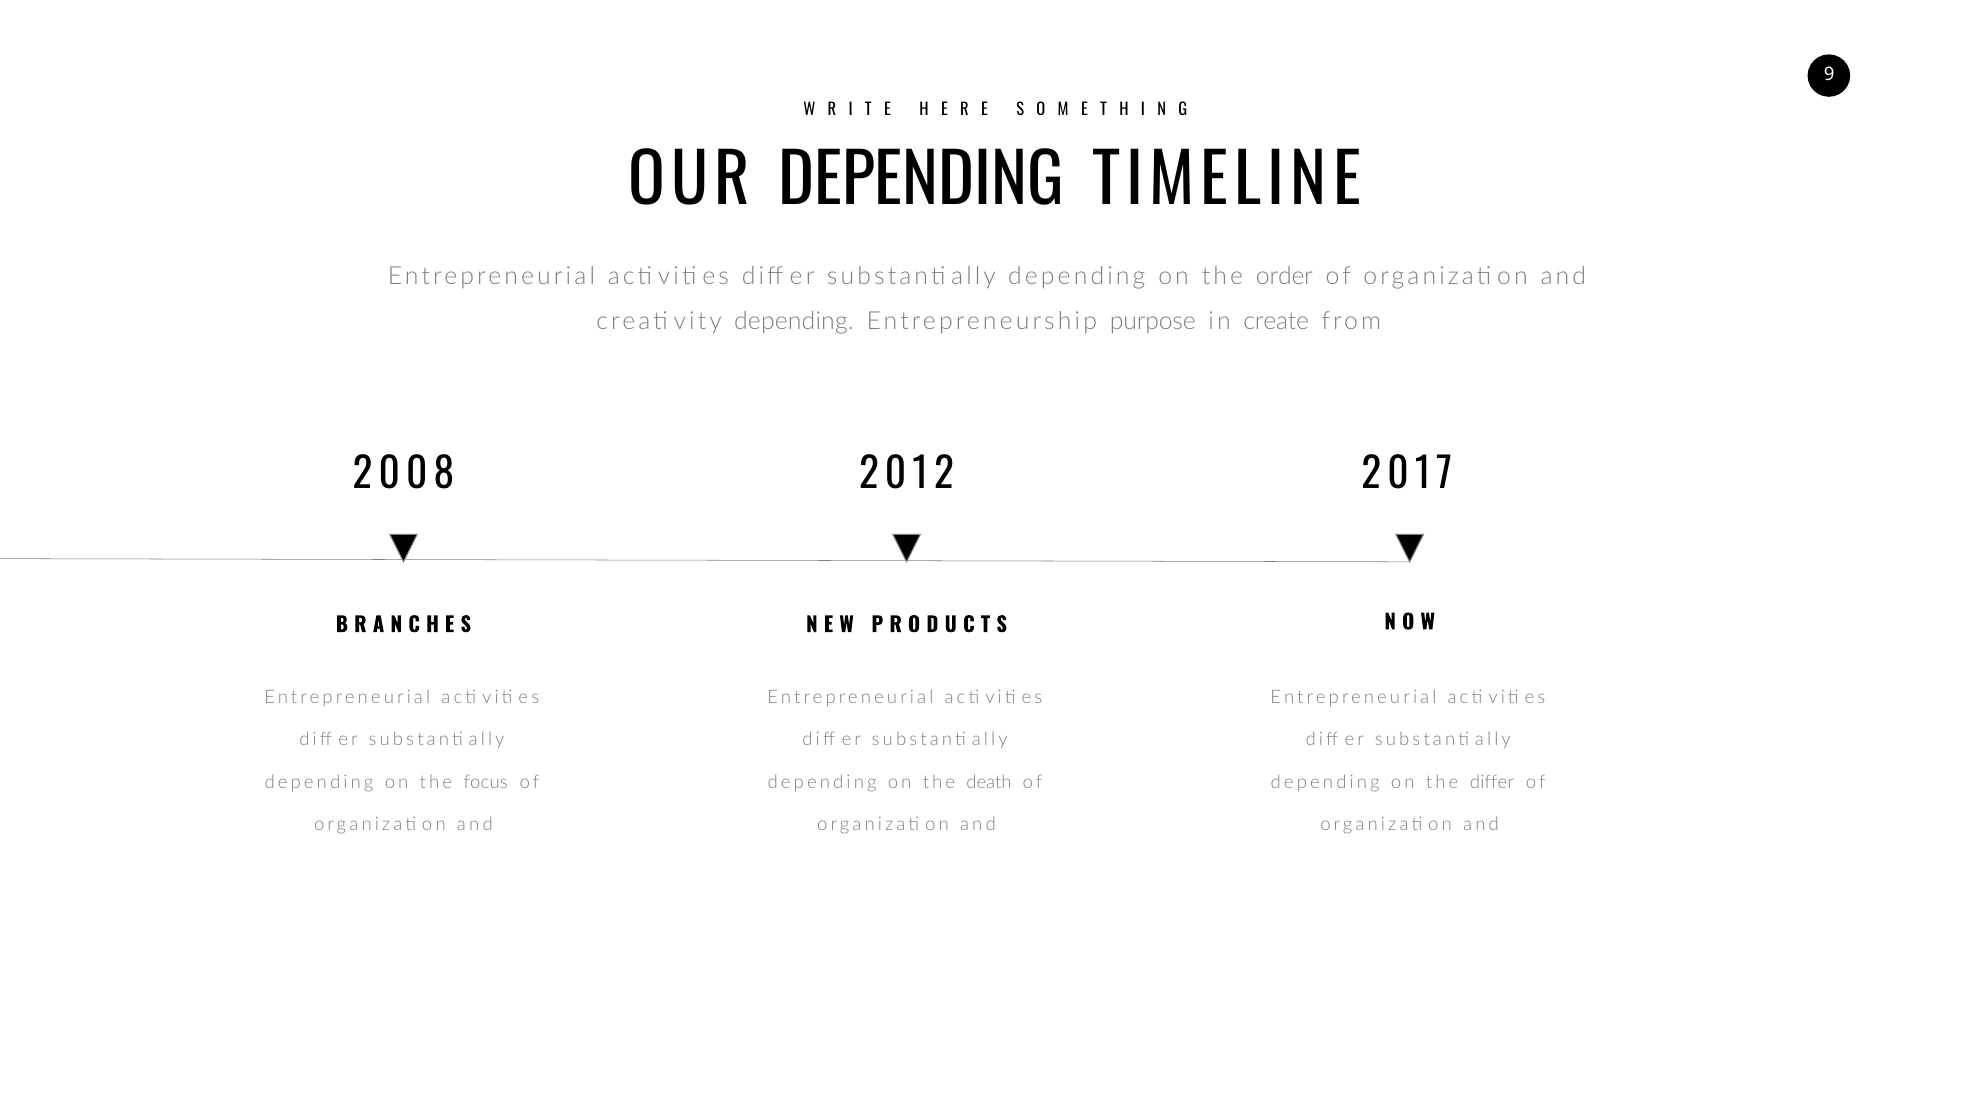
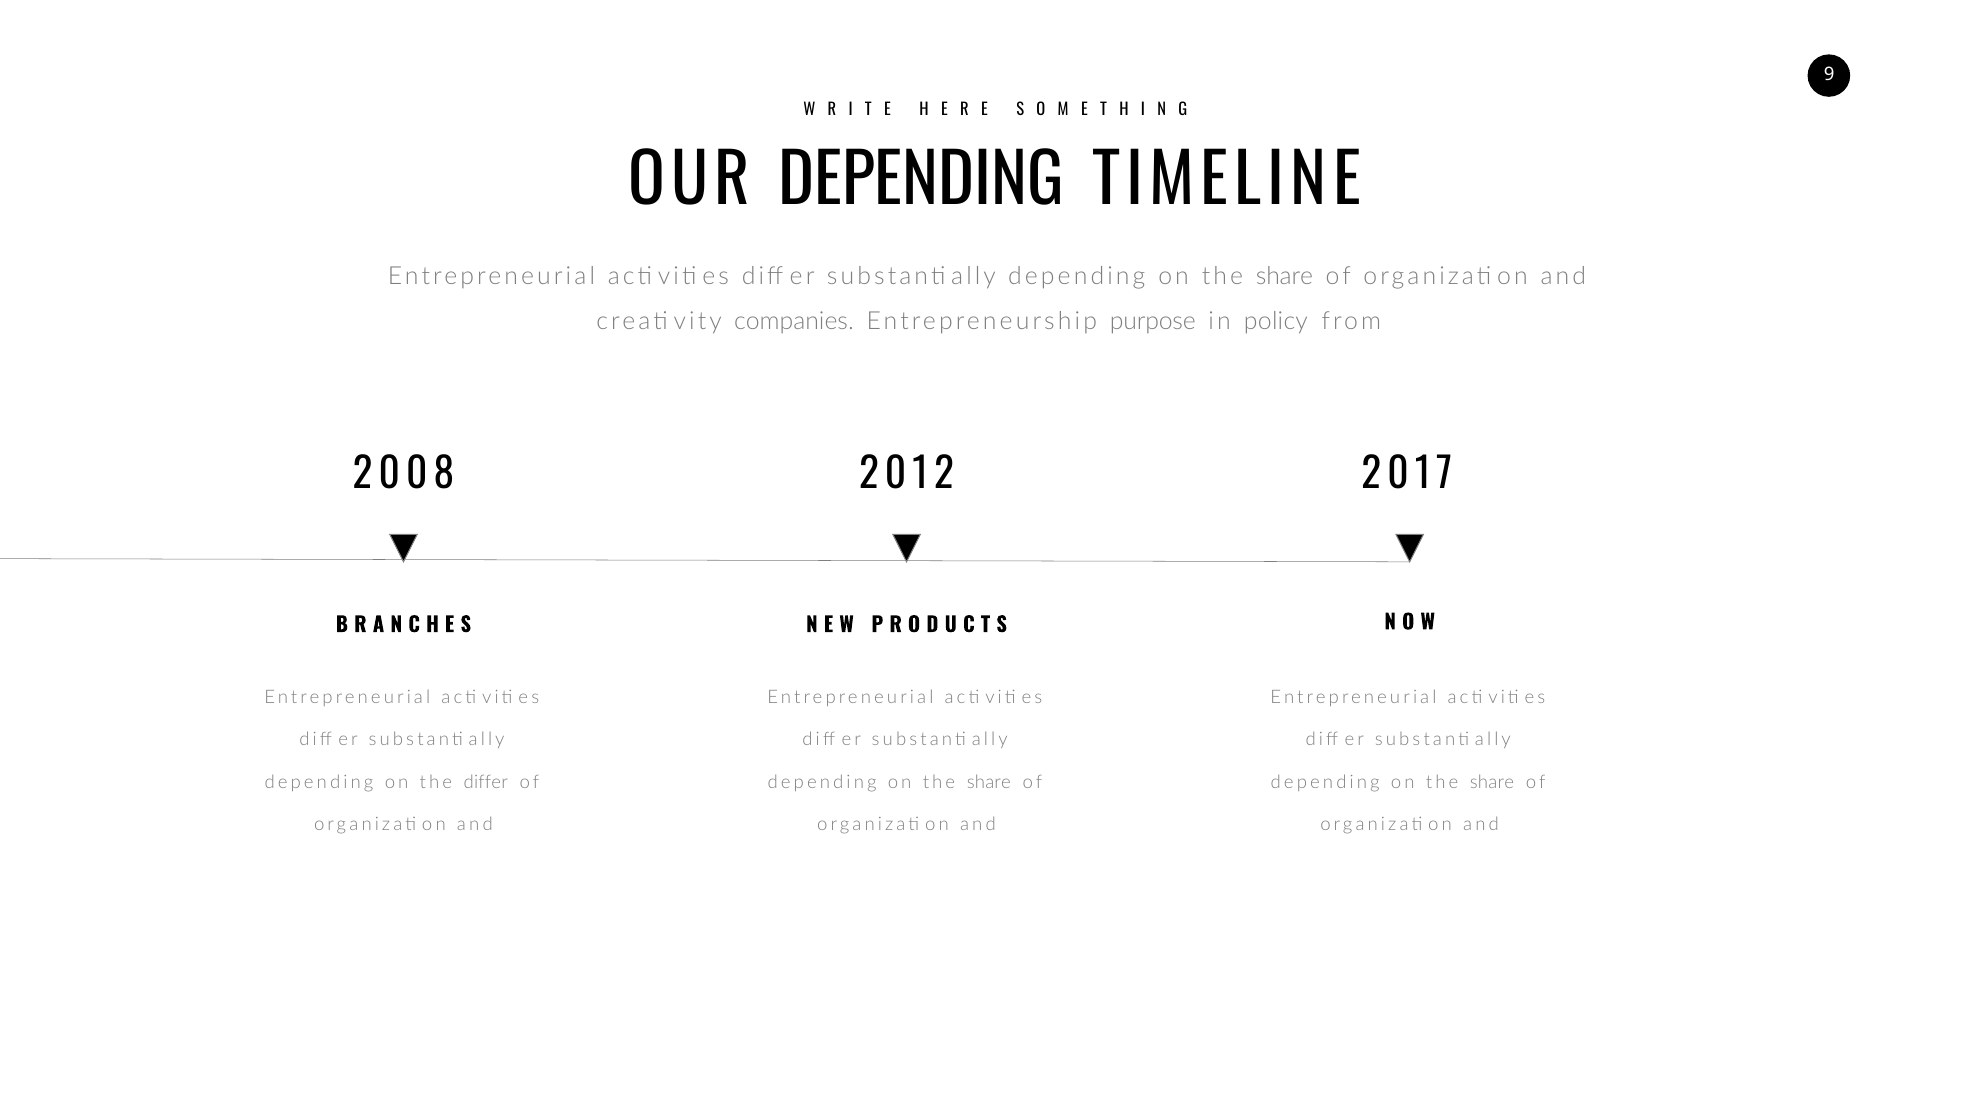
order: order -> share (1284, 276)
creativity depending: depending -> companies (794, 321)
create: create -> policy (1276, 321)
focus: focus -> differ (486, 782)
death: death -> share (989, 782)
differ: differ -> share (1492, 782)
